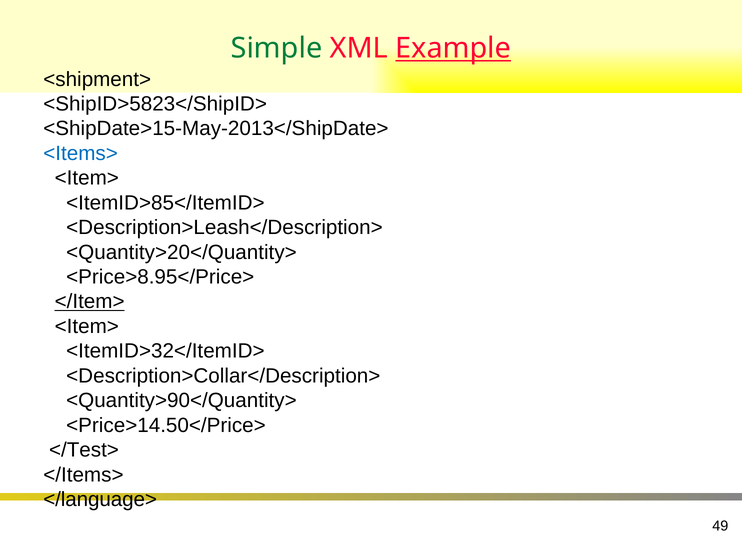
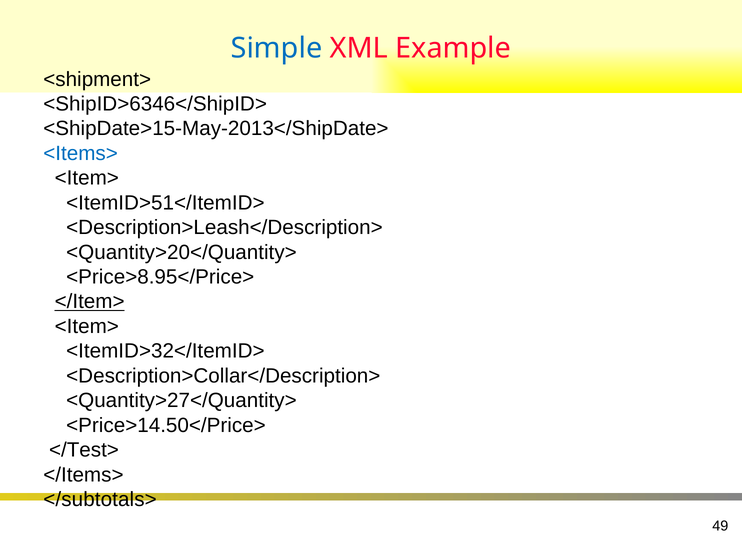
Simple colour: green -> blue (277, 48)
Example underline: present -> none (453, 48)
<ShipID>5823</ShipID>: <ShipID>5823</ShipID> -> <ShipID>6346</ShipID> (155, 104)
<ItemID>85</ItemID>: <ItemID>85</ItemID> -> <ItemID>51</ItemID> (165, 203)
<Quantity>90</Quantity>: <Quantity>90</Quantity> -> <Quantity>27</Quantity> (181, 401)
</language>: </language> -> </subtotals> (100, 500)
